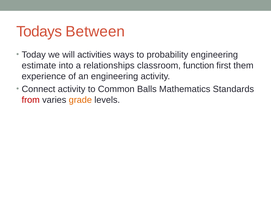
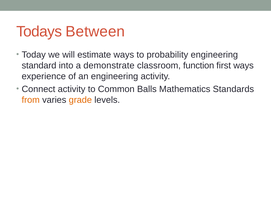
activities: activities -> estimate (94, 55)
estimate: estimate -> standard (39, 66)
relationships: relationships -> demonstrate (109, 66)
first them: them -> ways (244, 66)
from colour: red -> orange (31, 100)
